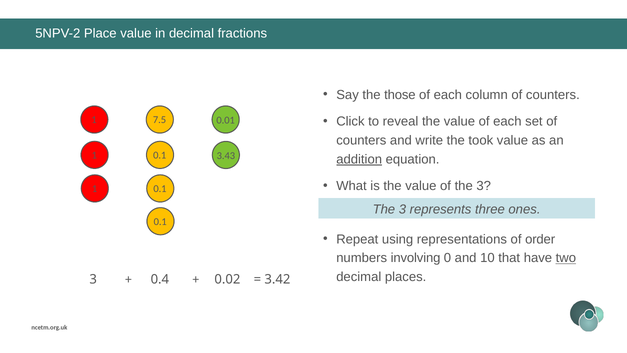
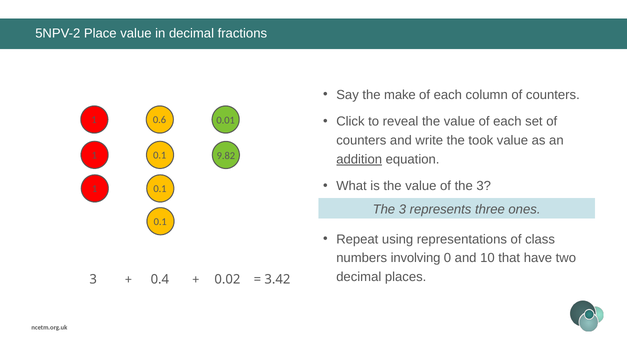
those: those -> make (400, 95)
7.5: 7.5 -> 0.6 (159, 120)
3.43: 3.43 -> 9.82 (226, 155)
order: order -> class (540, 239)
two underline: present -> none (566, 258)
